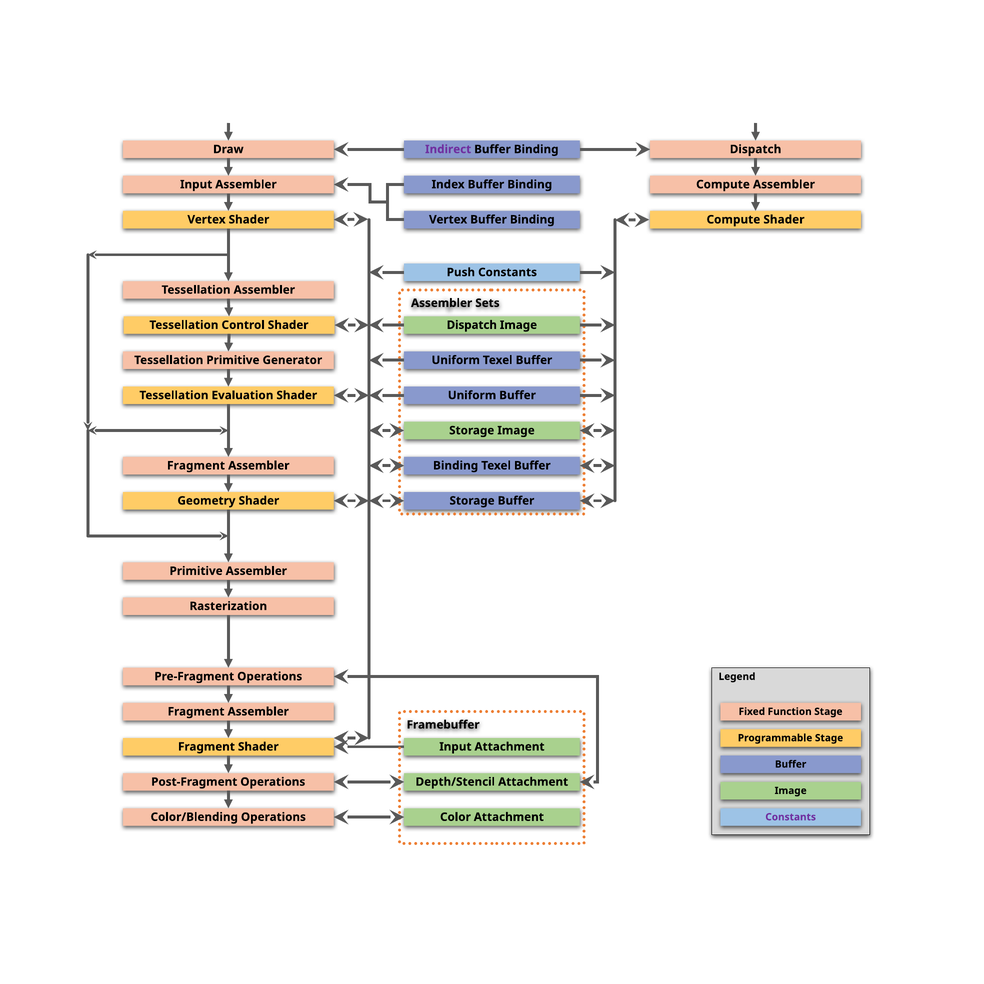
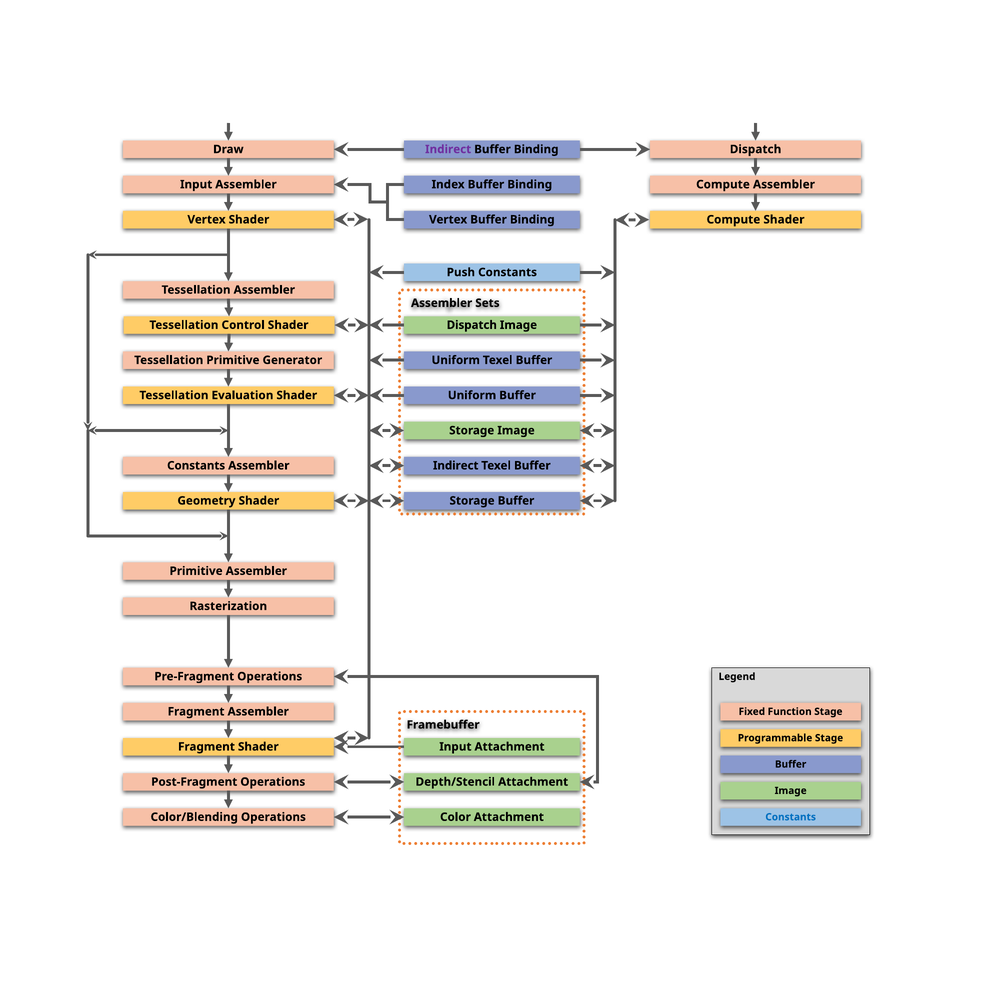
Fragment: Fragment -> Constants (196, 466)
Binding: Binding -> Indirect (456, 466)
Constants colour: purple -> blue (791, 817)
